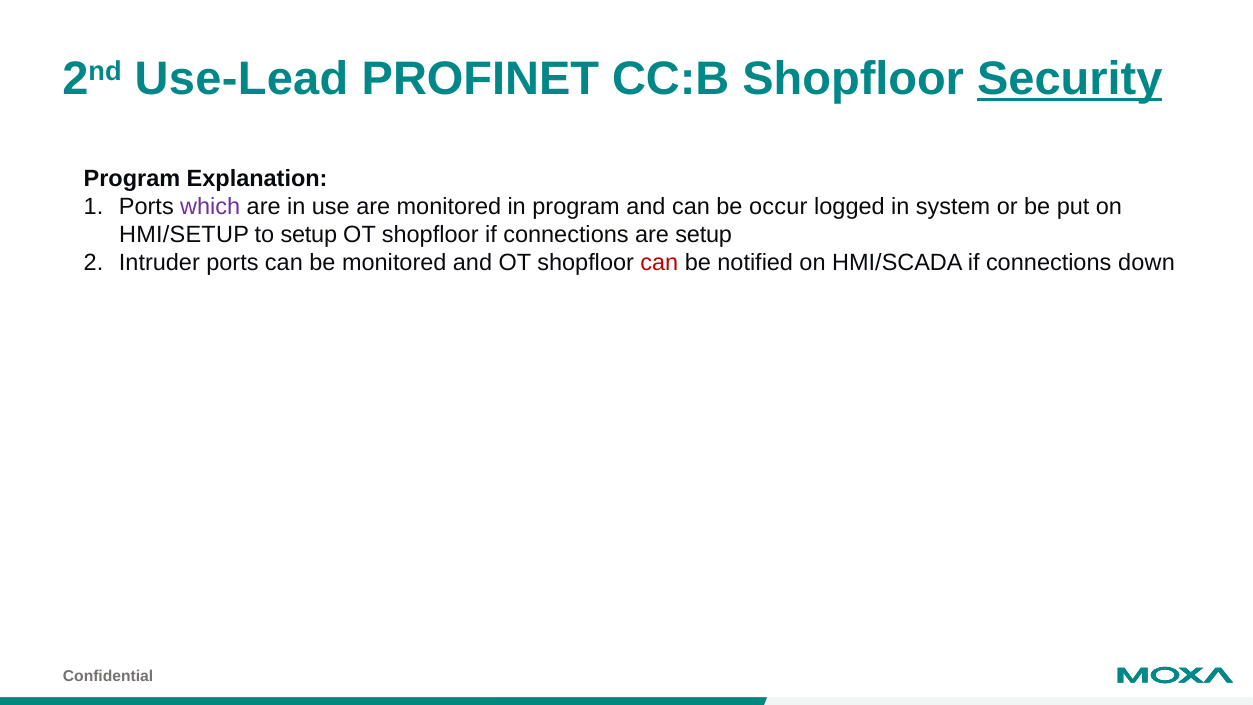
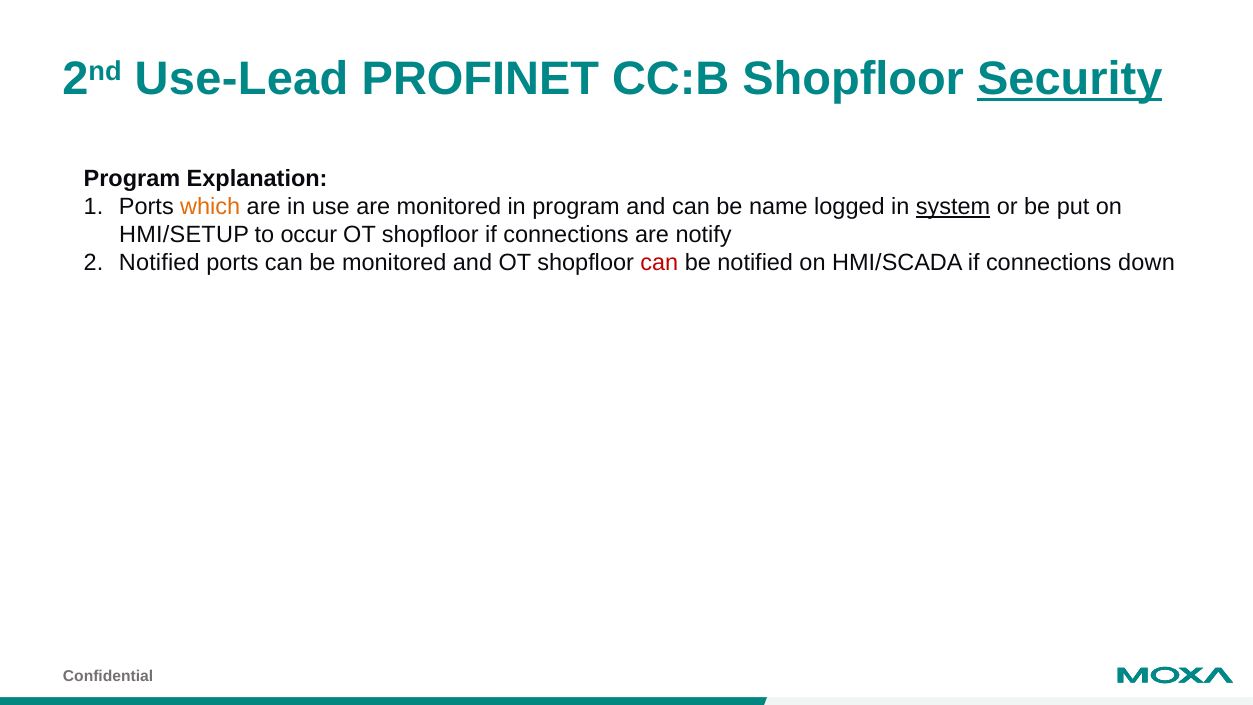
which colour: purple -> orange (210, 207)
occur: occur -> name (778, 207)
system underline: none -> present (953, 207)
to setup: setup -> occur (309, 235)
are setup: setup -> notify (704, 235)
Intruder: Intruder -> Notified (159, 263)
